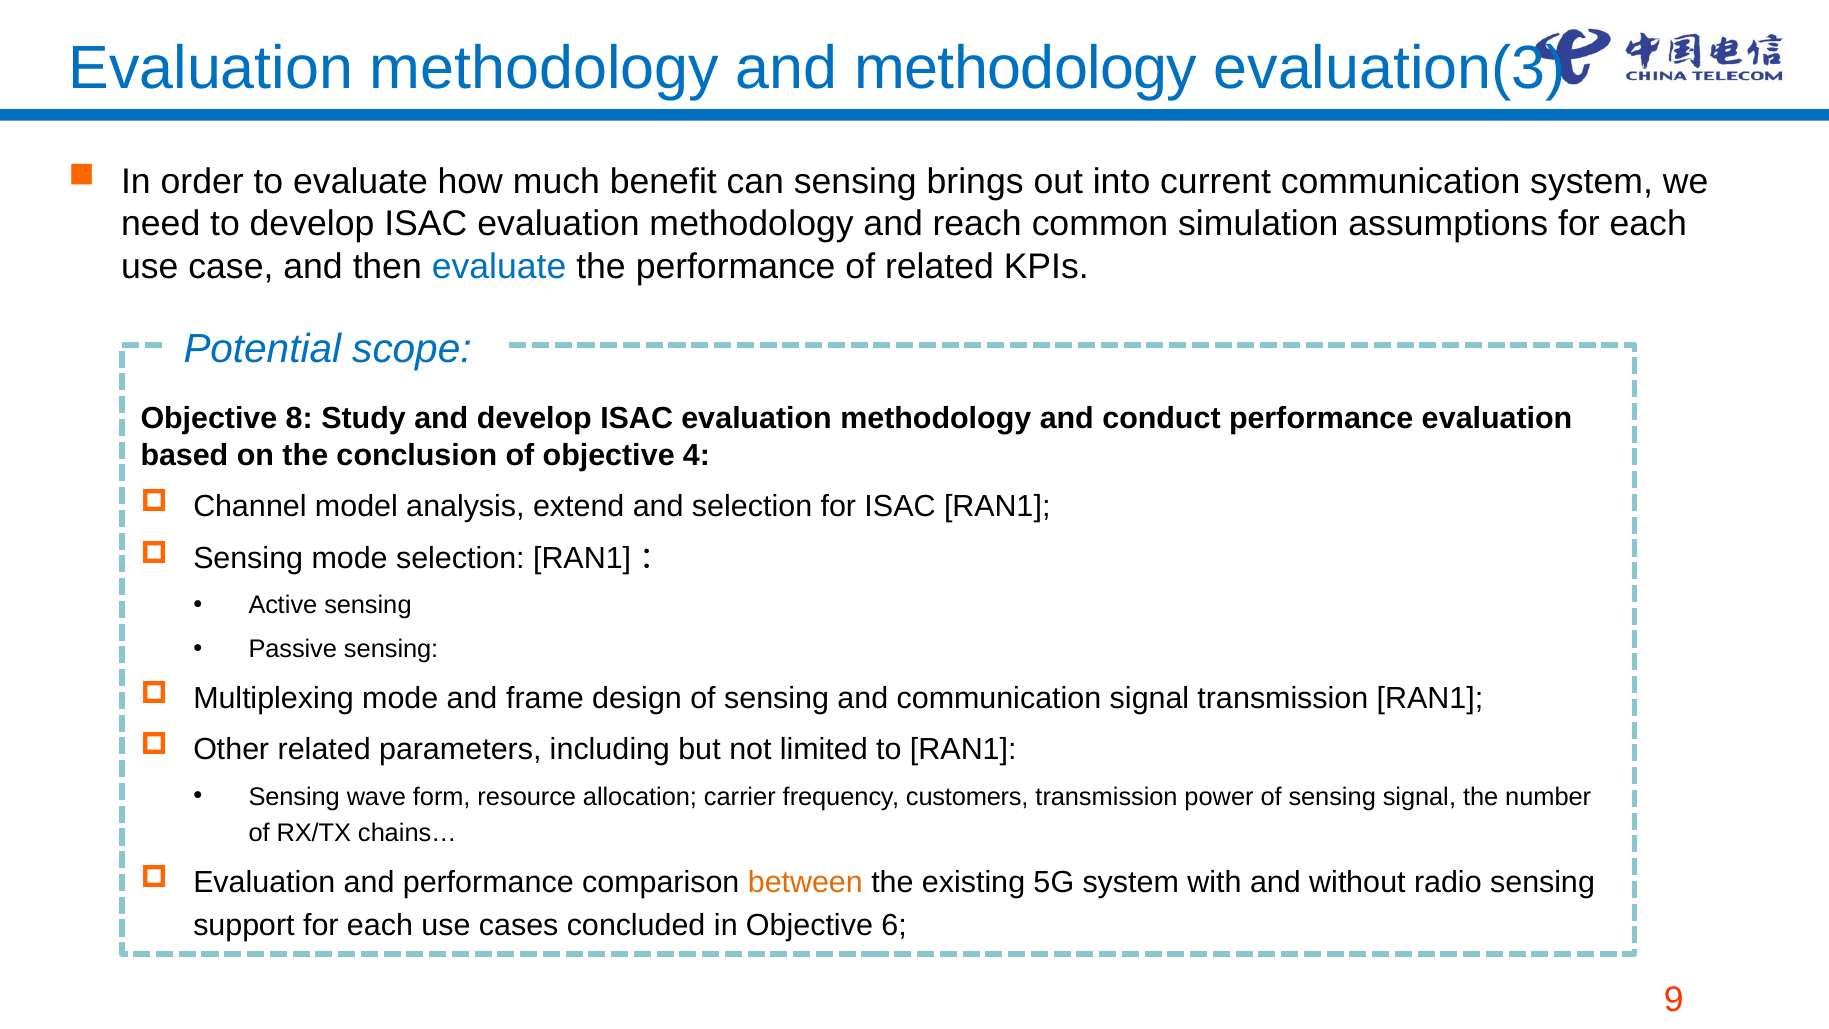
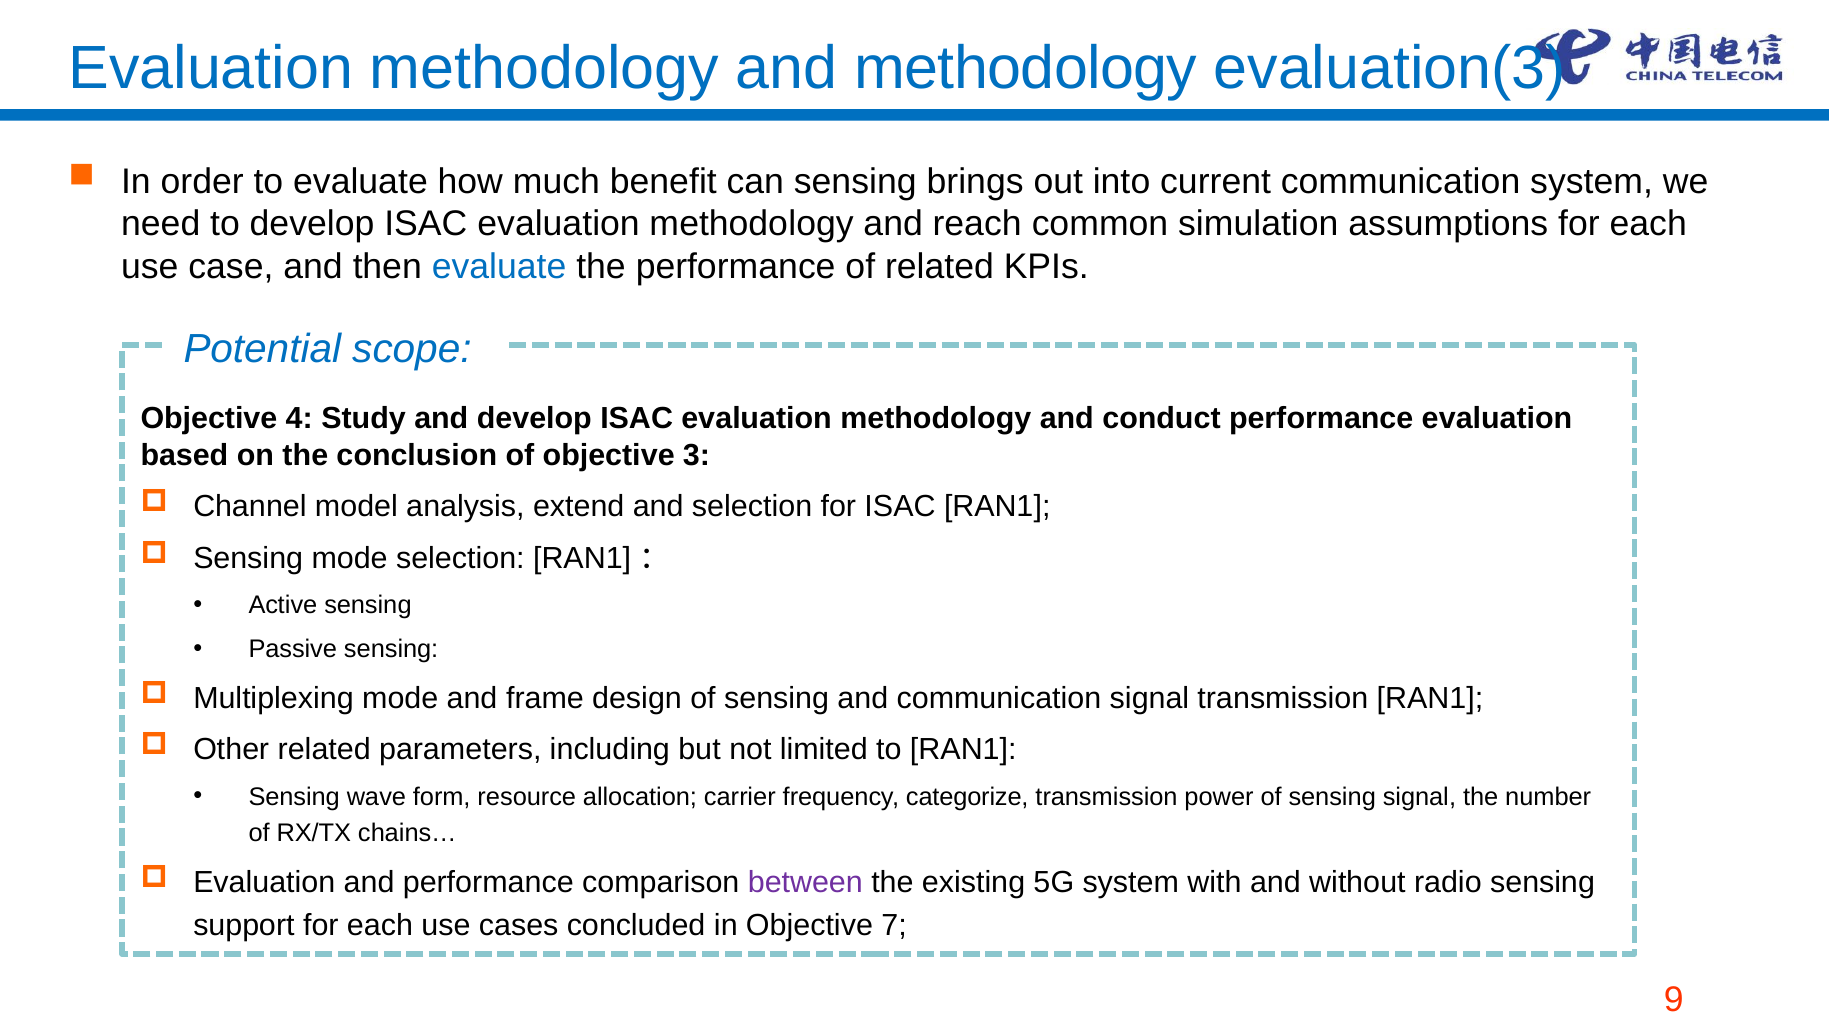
8: 8 -> 4 (299, 419)
4: 4 -> 3 (697, 455)
customers: customers -> categorize (967, 797)
between colour: orange -> purple (805, 882)
6: 6 -> 7 (894, 926)
